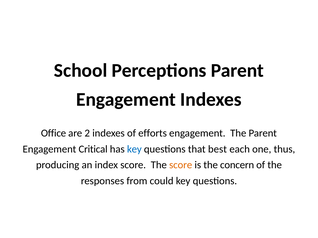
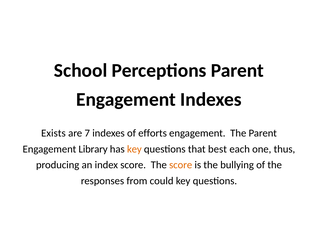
Office: Office -> Exists (53, 133)
2: 2 -> 7 (87, 133)
Critical: Critical -> Library (93, 149)
key colour: blue -> orange (134, 149)
concern: concern -> bullying (237, 165)
